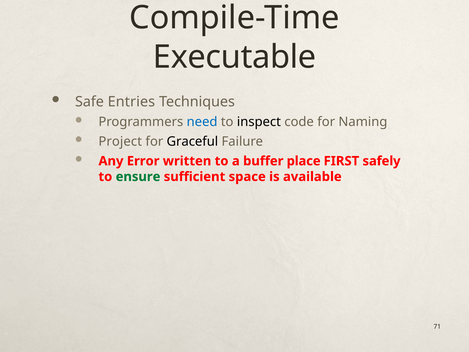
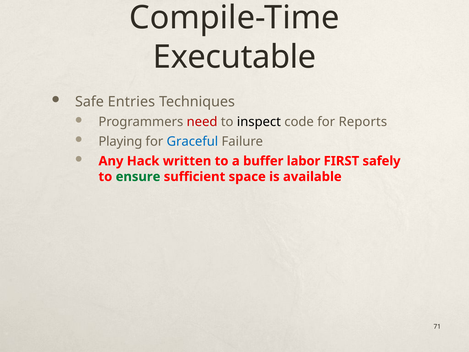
need colour: blue -> red (202, 122)
Naming: Naming -> Reports (363, 122)
Project: Project -> Playing (120, 141)
Graceful colour: black -> blue (192, 141)
Error: Error -> Hack (143, 161)
place: place -> labor (304, 161)
